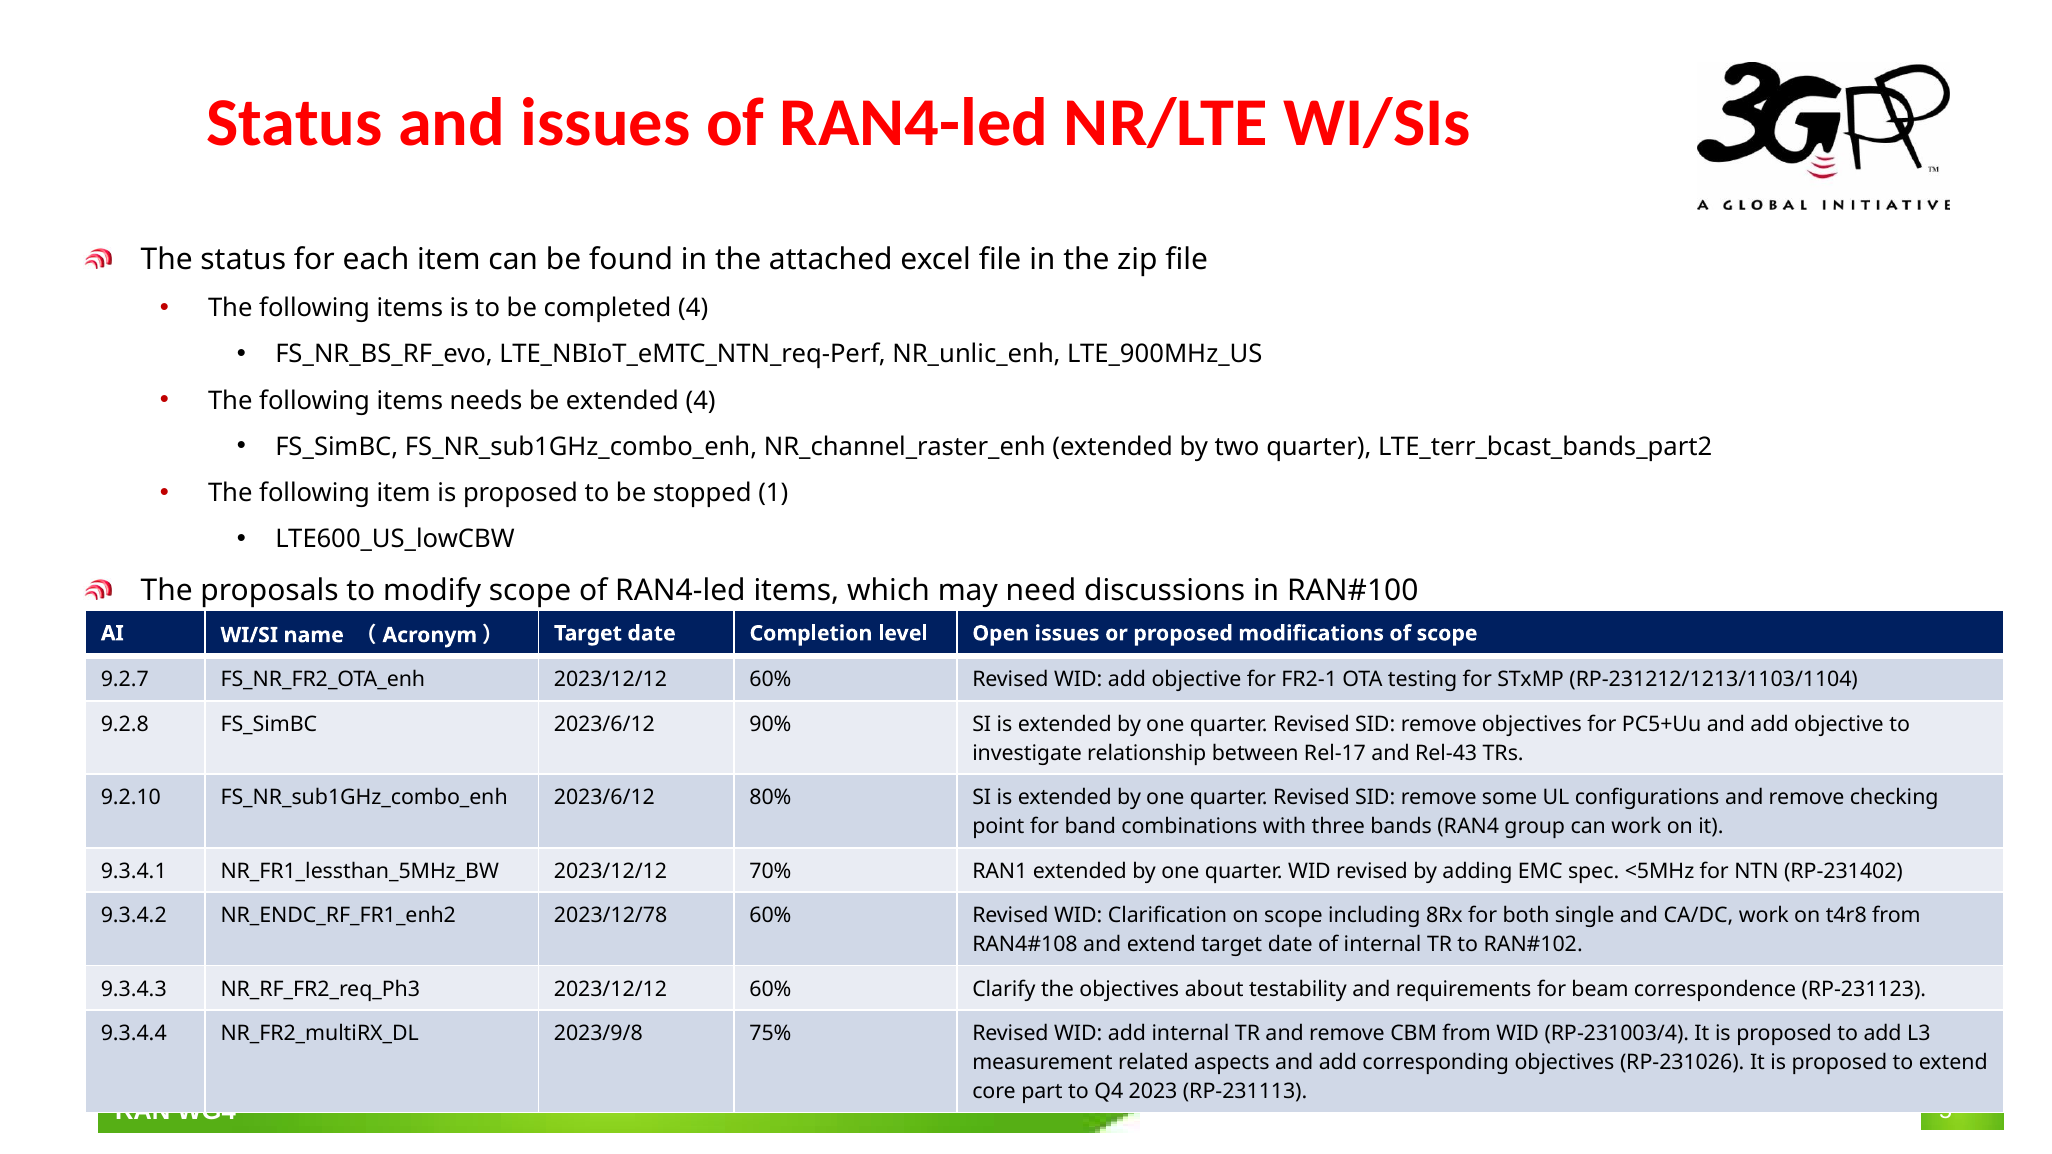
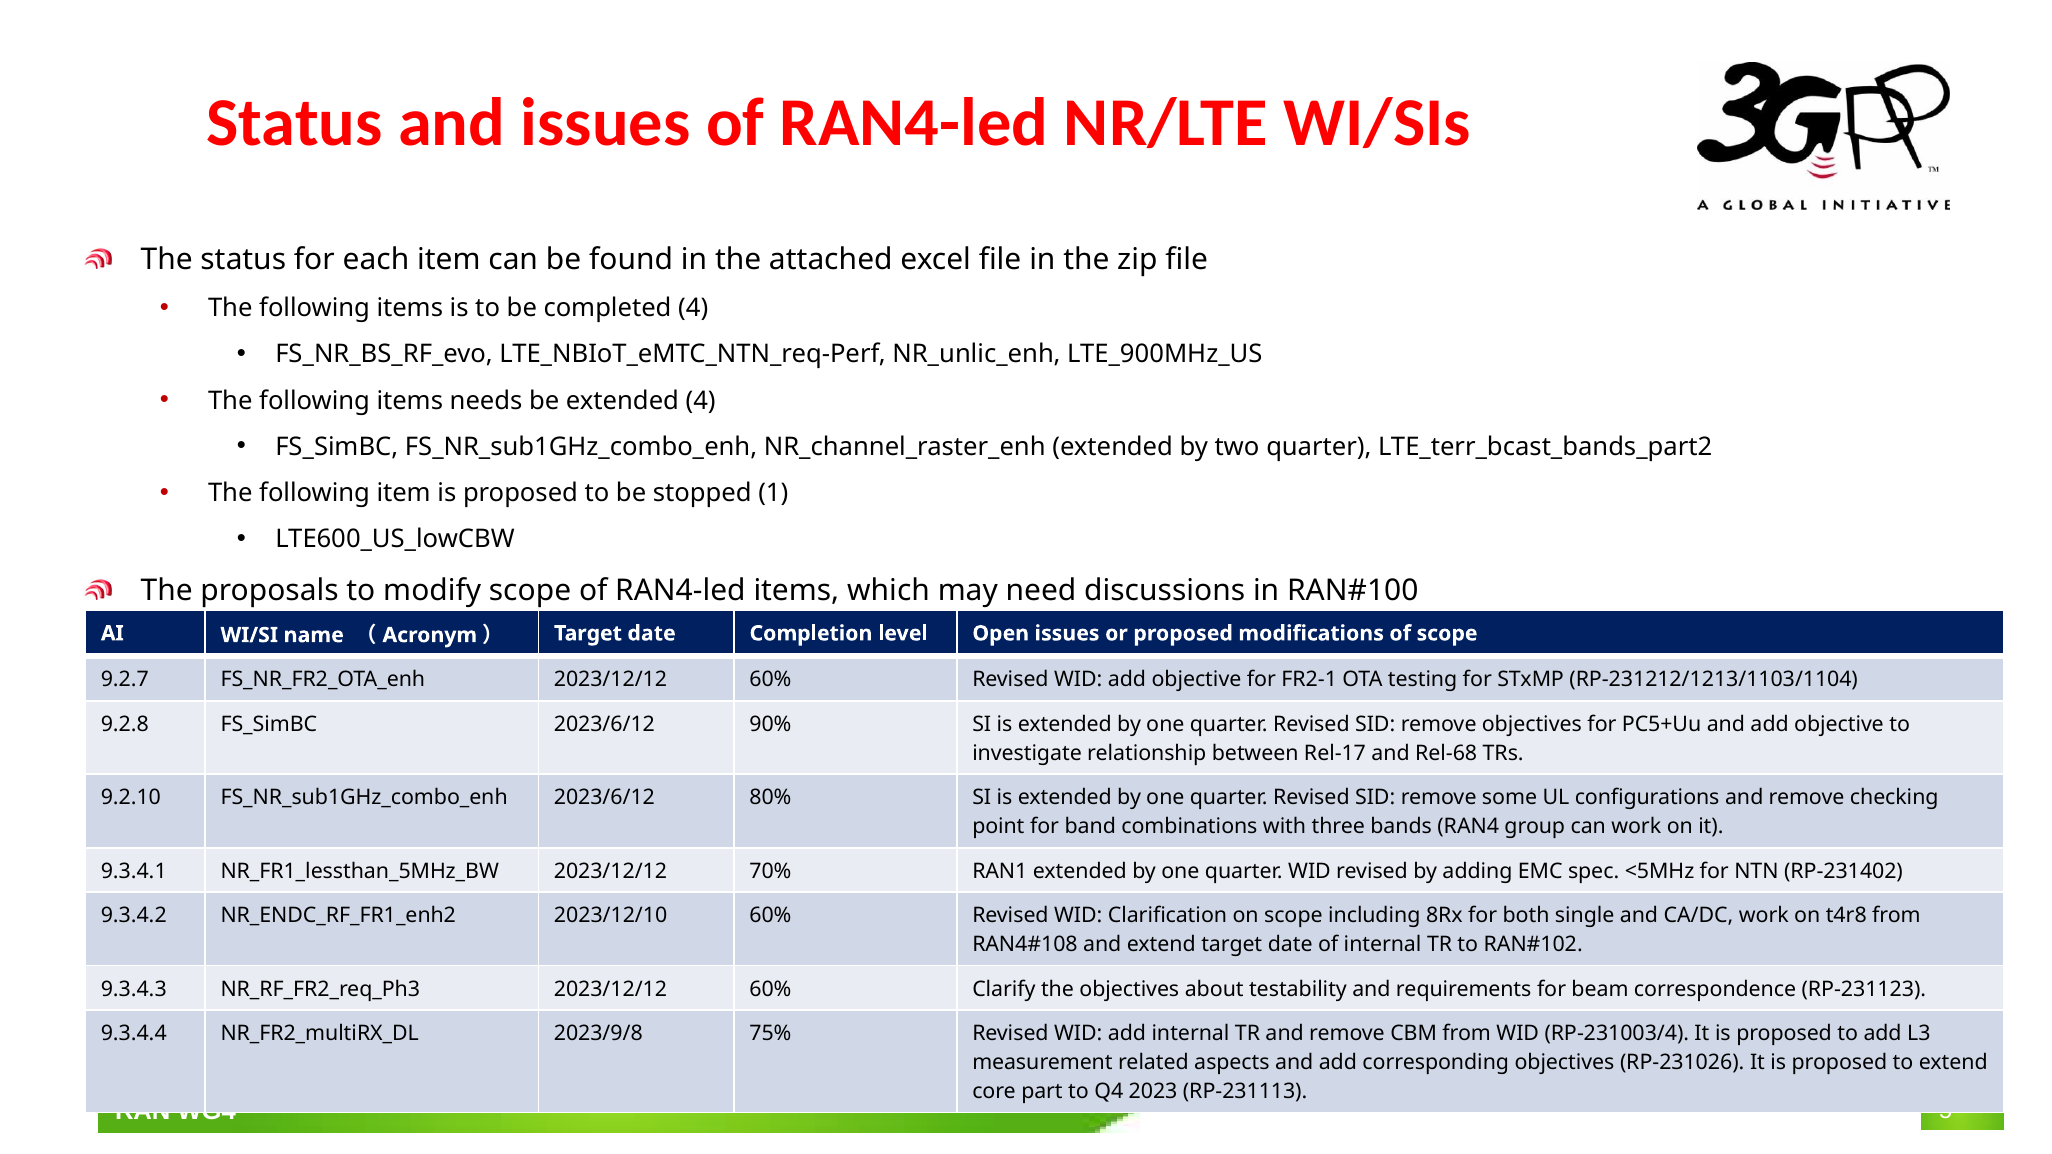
Rel-43: Rel-43 -> Rel-68 (1446, 753)
2023/12/78: 2023/12/78 -> 2023/12/10 (611, 916)
